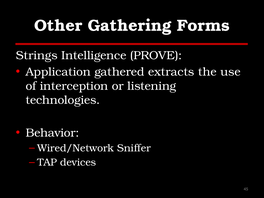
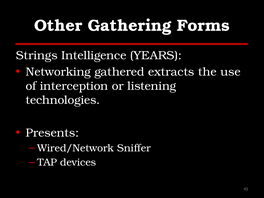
PROVE: PROVE -> YEARS (156, 55)
Application: Application -> Networking (58, 72)
Behavior: Behavior -> Presents (52, 133)
